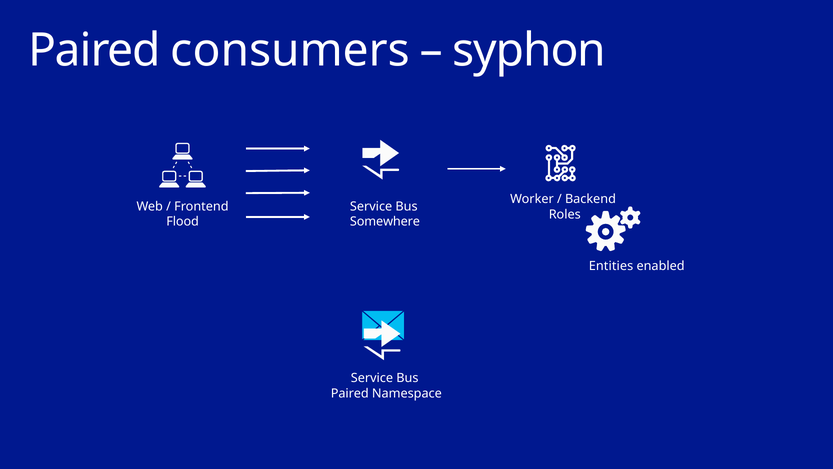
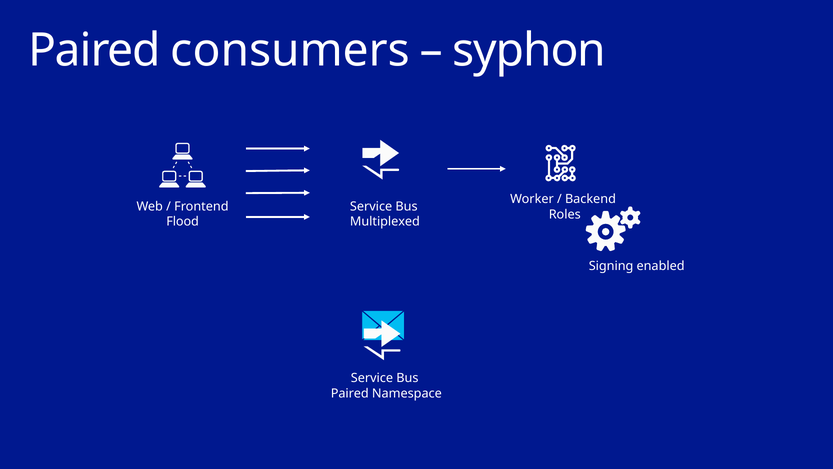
Somewhere: Somewhere -> Multiplexed (385, 222)
Entities: Entities -> Signing (611, 266)
